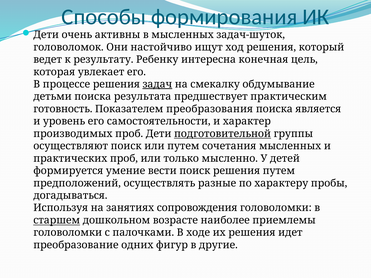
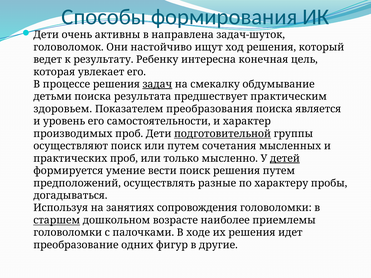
в мысленных: мысленных -> направлена (183, 35)
готовность: готовность -> здоровьем (63, 109)
детей underline: none -> present (285, 159)
